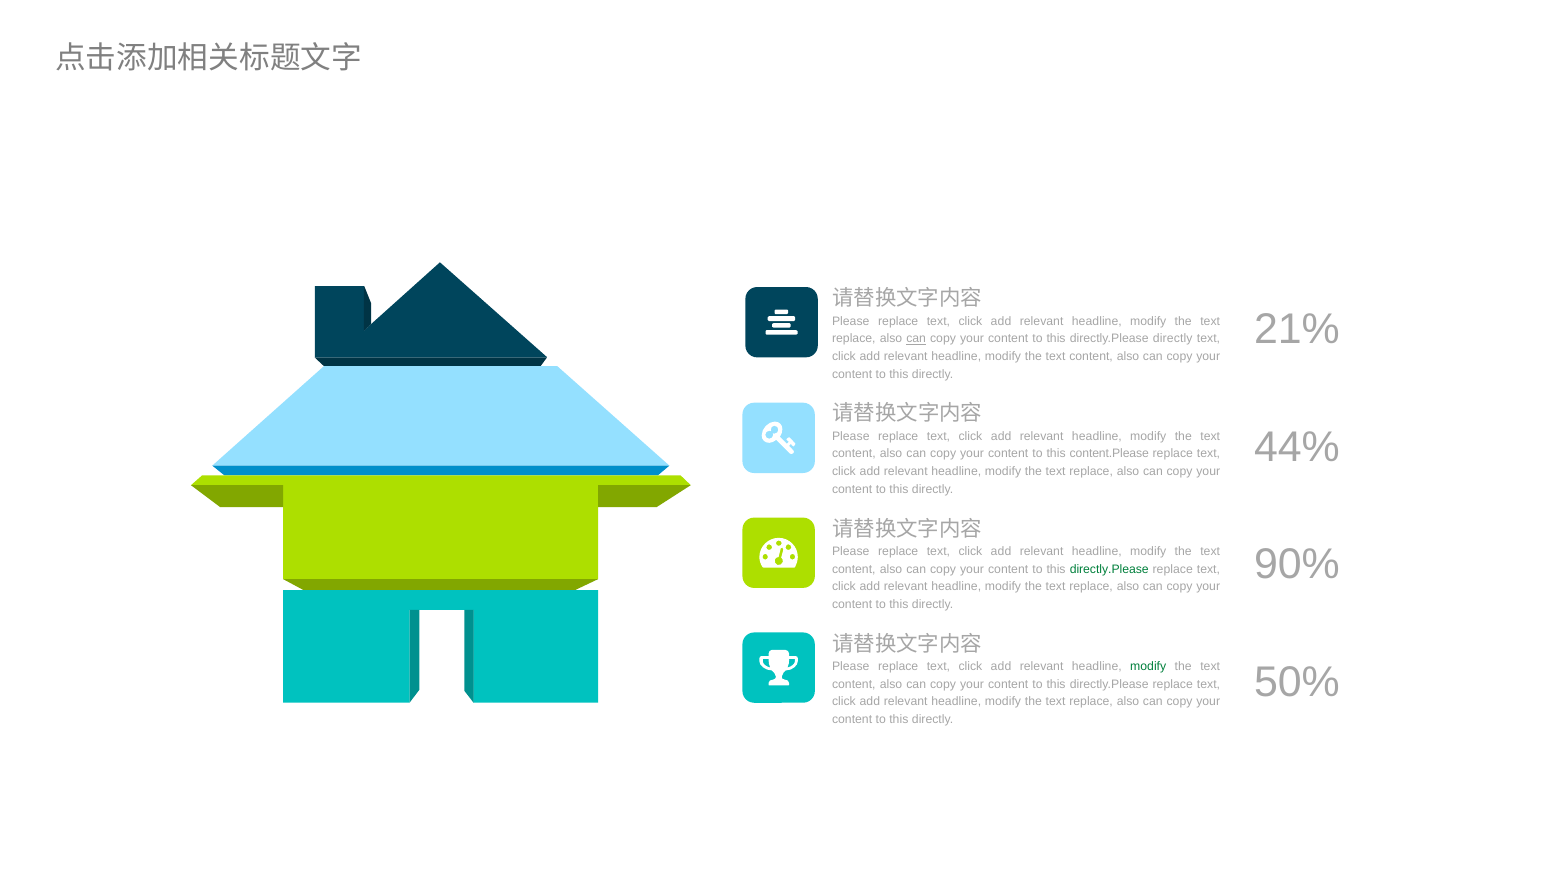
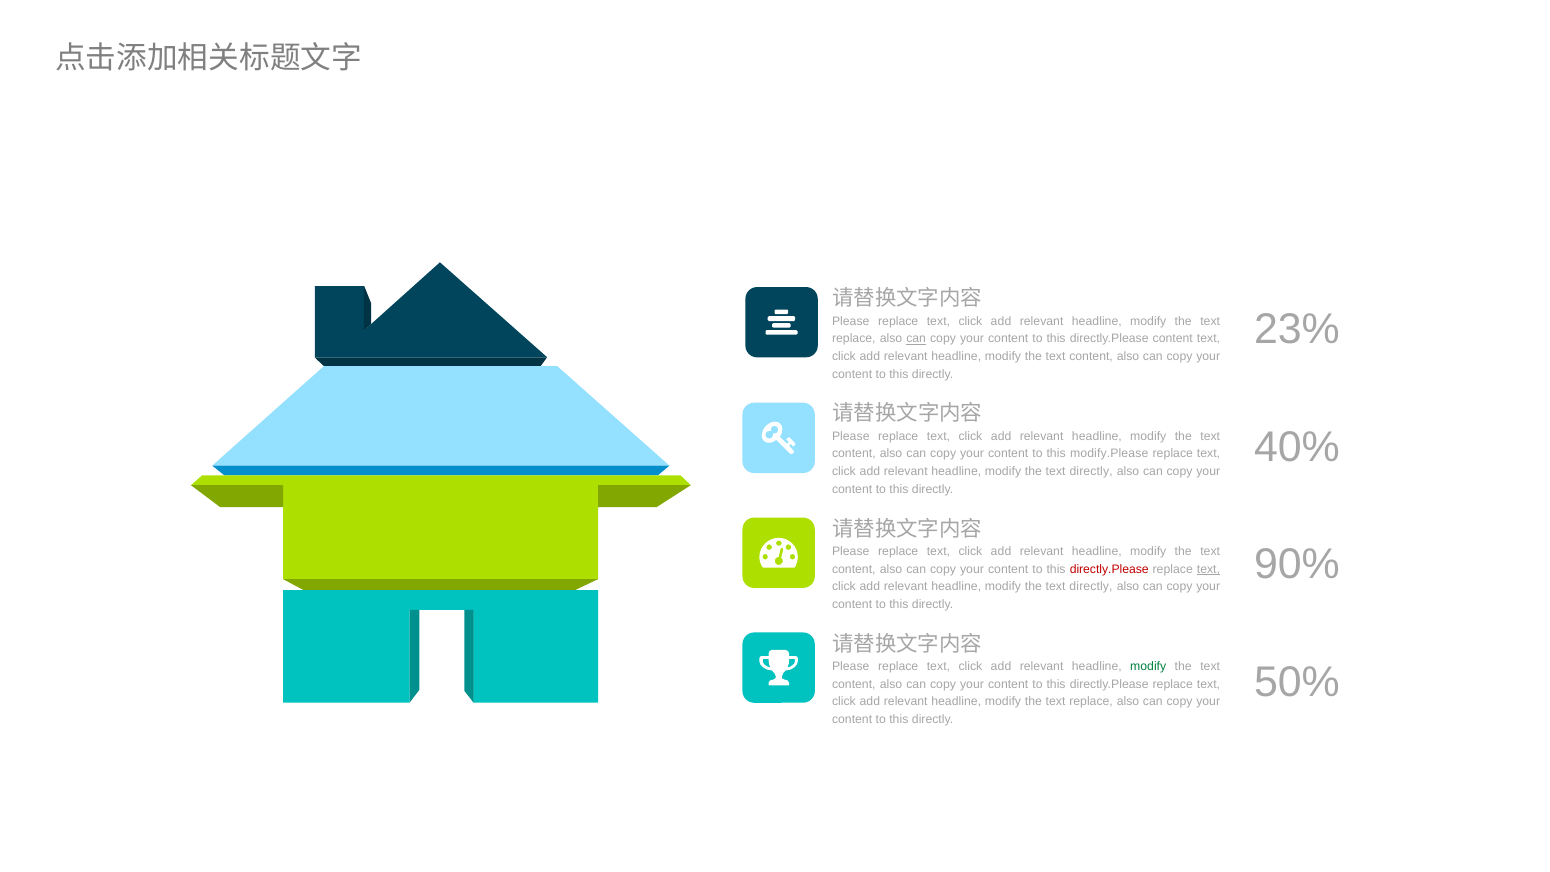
21%: 21% -> 23% (1297, 329)
directly.Please directly: directly -> content (1173, 339)
44%: 44% -> 40% (1297, 447)
content.Please: content.Please -> modify.Please (1109, 454)
replace: replace -> directly (1091, 471)
directly.Please colour: green -> red (1109, 569)
text underline: none -> present (1208, 569)
replace: replace -> directly (1091, 587)
